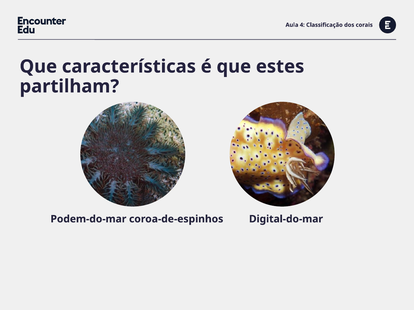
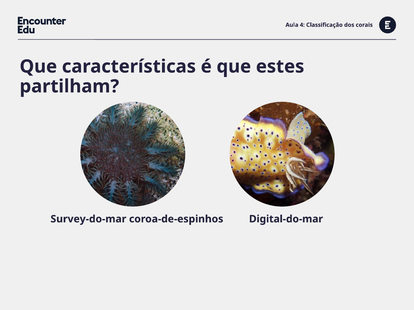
Podem-do-mar: Podem-do-mar -> Survey-do-mar (88, 219)
